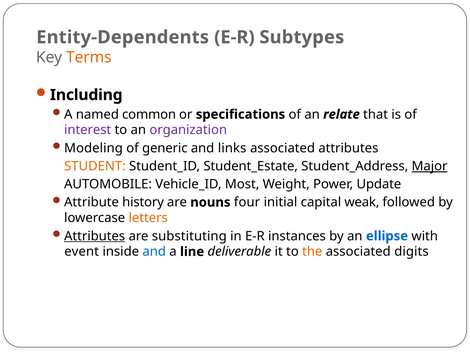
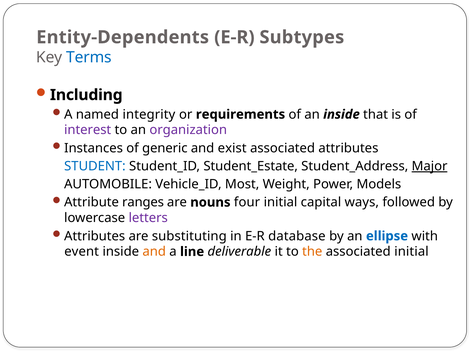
Terms colour: orange -> blue (89, 57)
common: common -> integrity (149, 115)
specifications: specifications -> requirements (240, 115)
an relate: relate -> inside (341, 115)
Modeling: Modeling -> Instances (94, 148)
links: links -> exist (232, 148)
STUDENT colour: orange -> blue (95, 166)
Update: Update -> Models (379, 185)
history: history -> ranges (143, 203)
weak: weak -> ways (362, 203)
letters colour: orange -> purple (148, 218)
Attributes underline: present -> none (95, 236)
instances: instances -> database (297, 236)
and colour: blue -> orange (154, 252)
associated digits: digits -> initial (411, 252)
